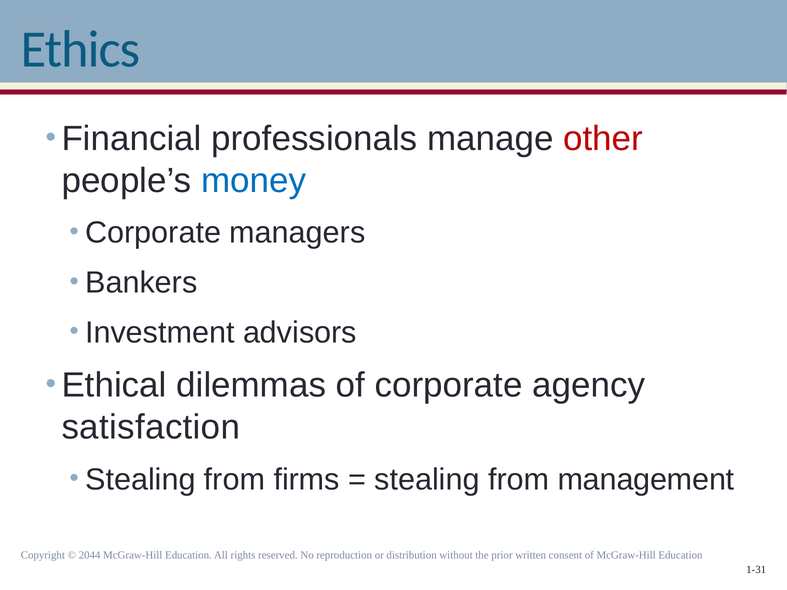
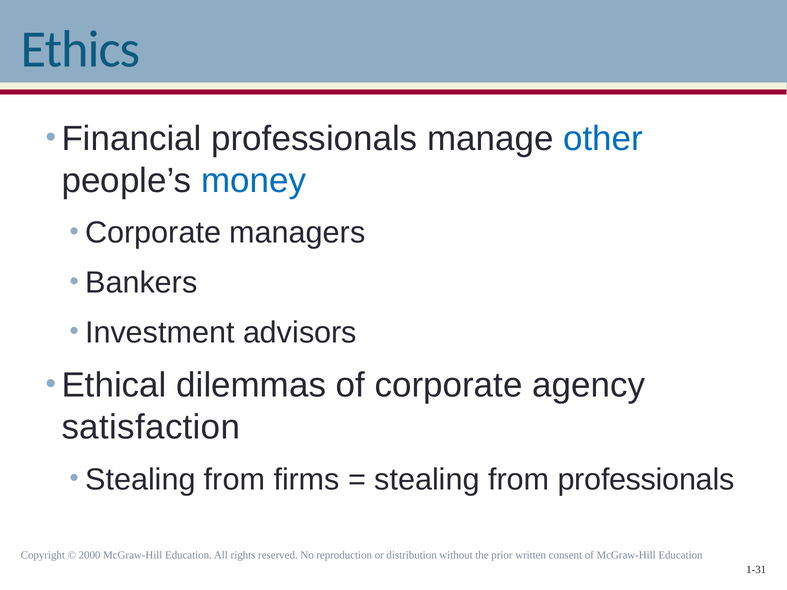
other colour: red -> blue (603, 139)
from management: management -> professionals (646, 480)
2044: 2044 -> 2000 (90, 556)
